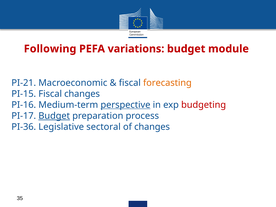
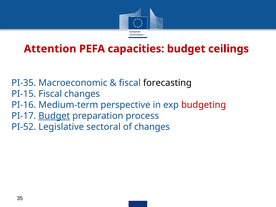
Following: Following -> Attention (50, 49)
variations: variations -> capacities (136, 49)
module: module -> ceilings (229, 49)
PI-21: PI-21 -> PI-35 (24, 83)
forecasting colour: orange -> black (167, 83)
perspective underline: present -> none (125, 105)
PI-36: PI-36 -> PI-52 (24, 127)
